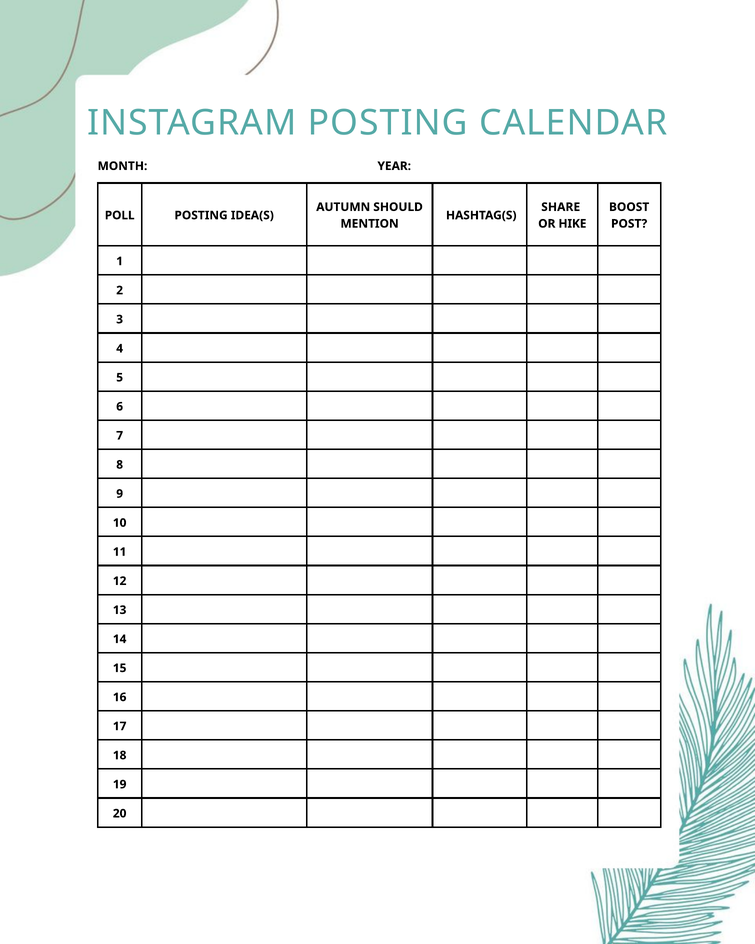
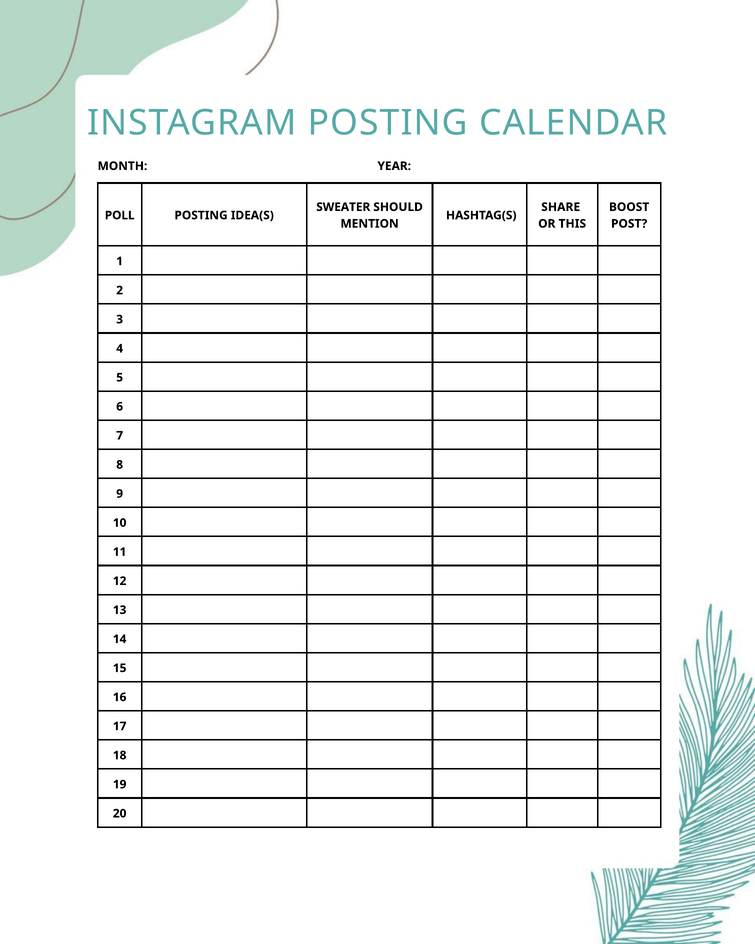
AUTUMN: AUTUMN -> SWEATER (343, 207)
HIKE: HIKE -> THIS (572, 224)
